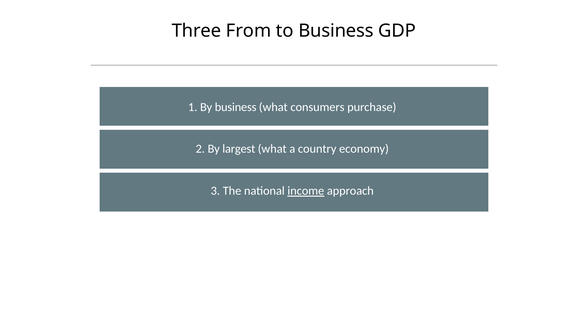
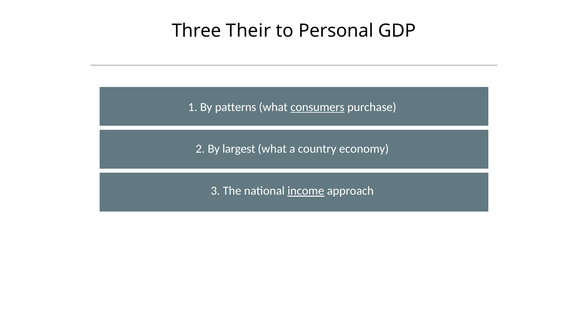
From: From -> Their (248, 31)
to Business: Business -> Personal (336, 31)
By business: business -> patterns (236, 107)
consumers underline: none -> present (317, 107)
